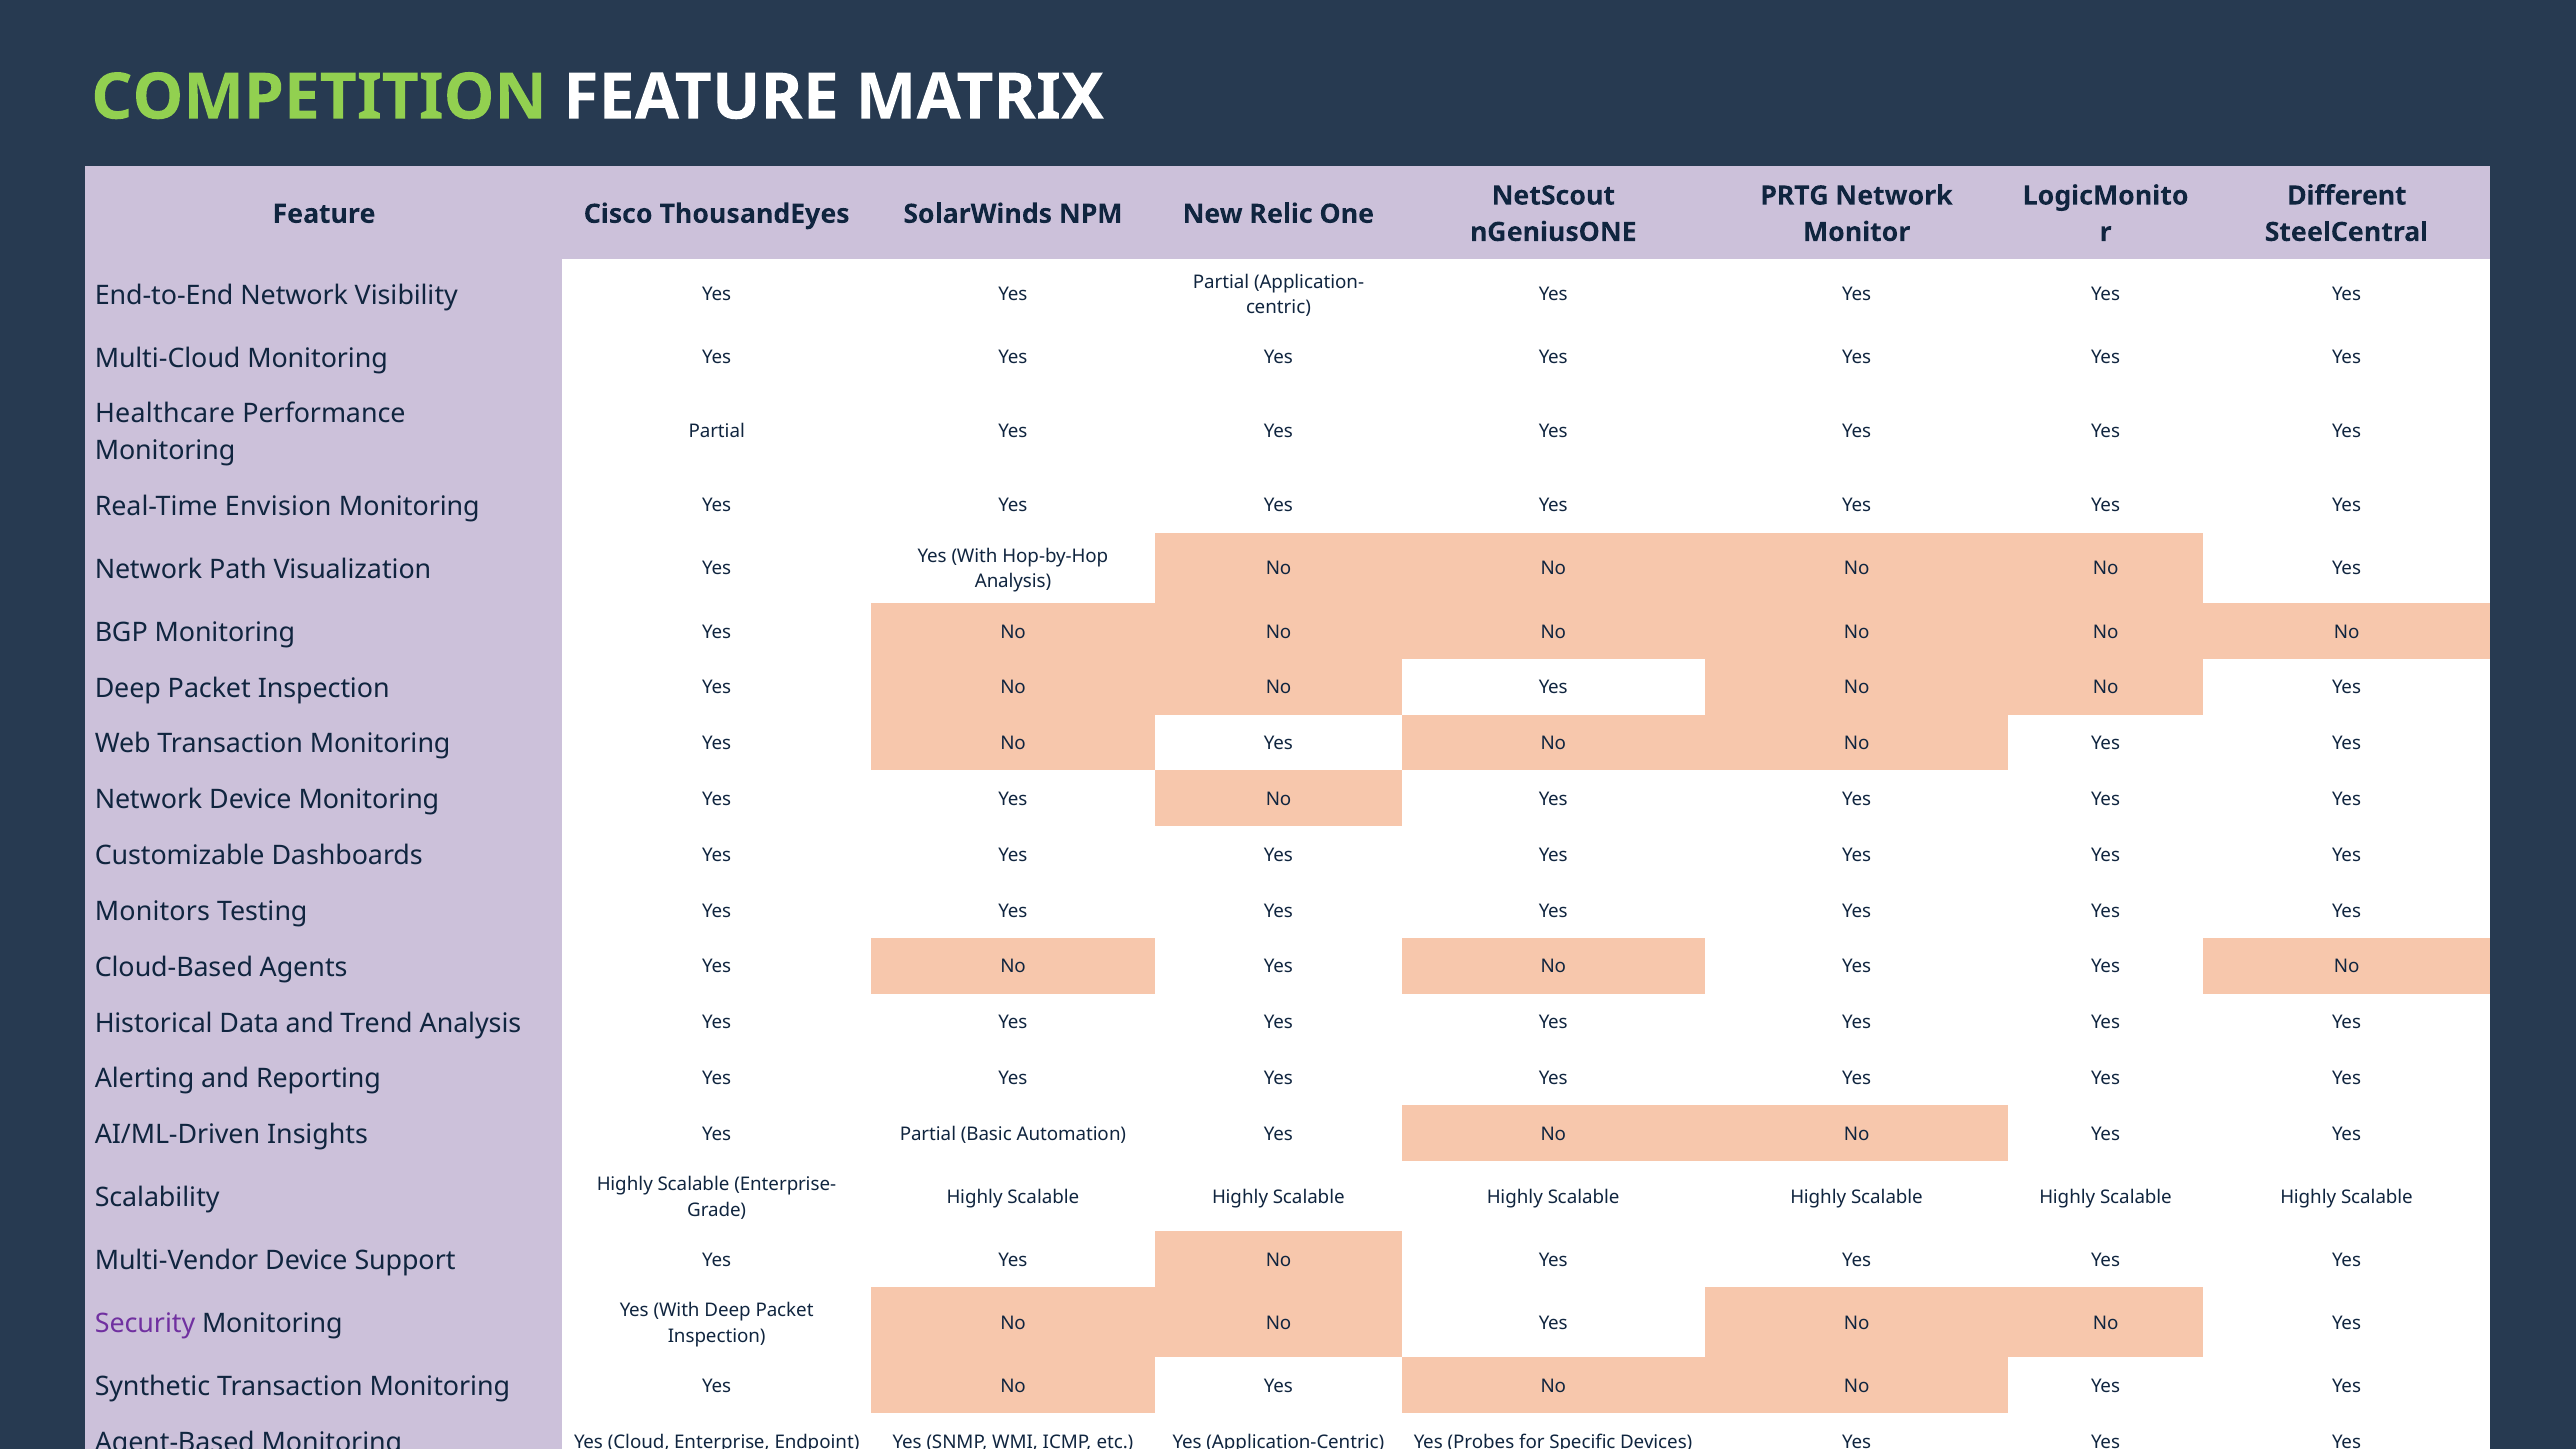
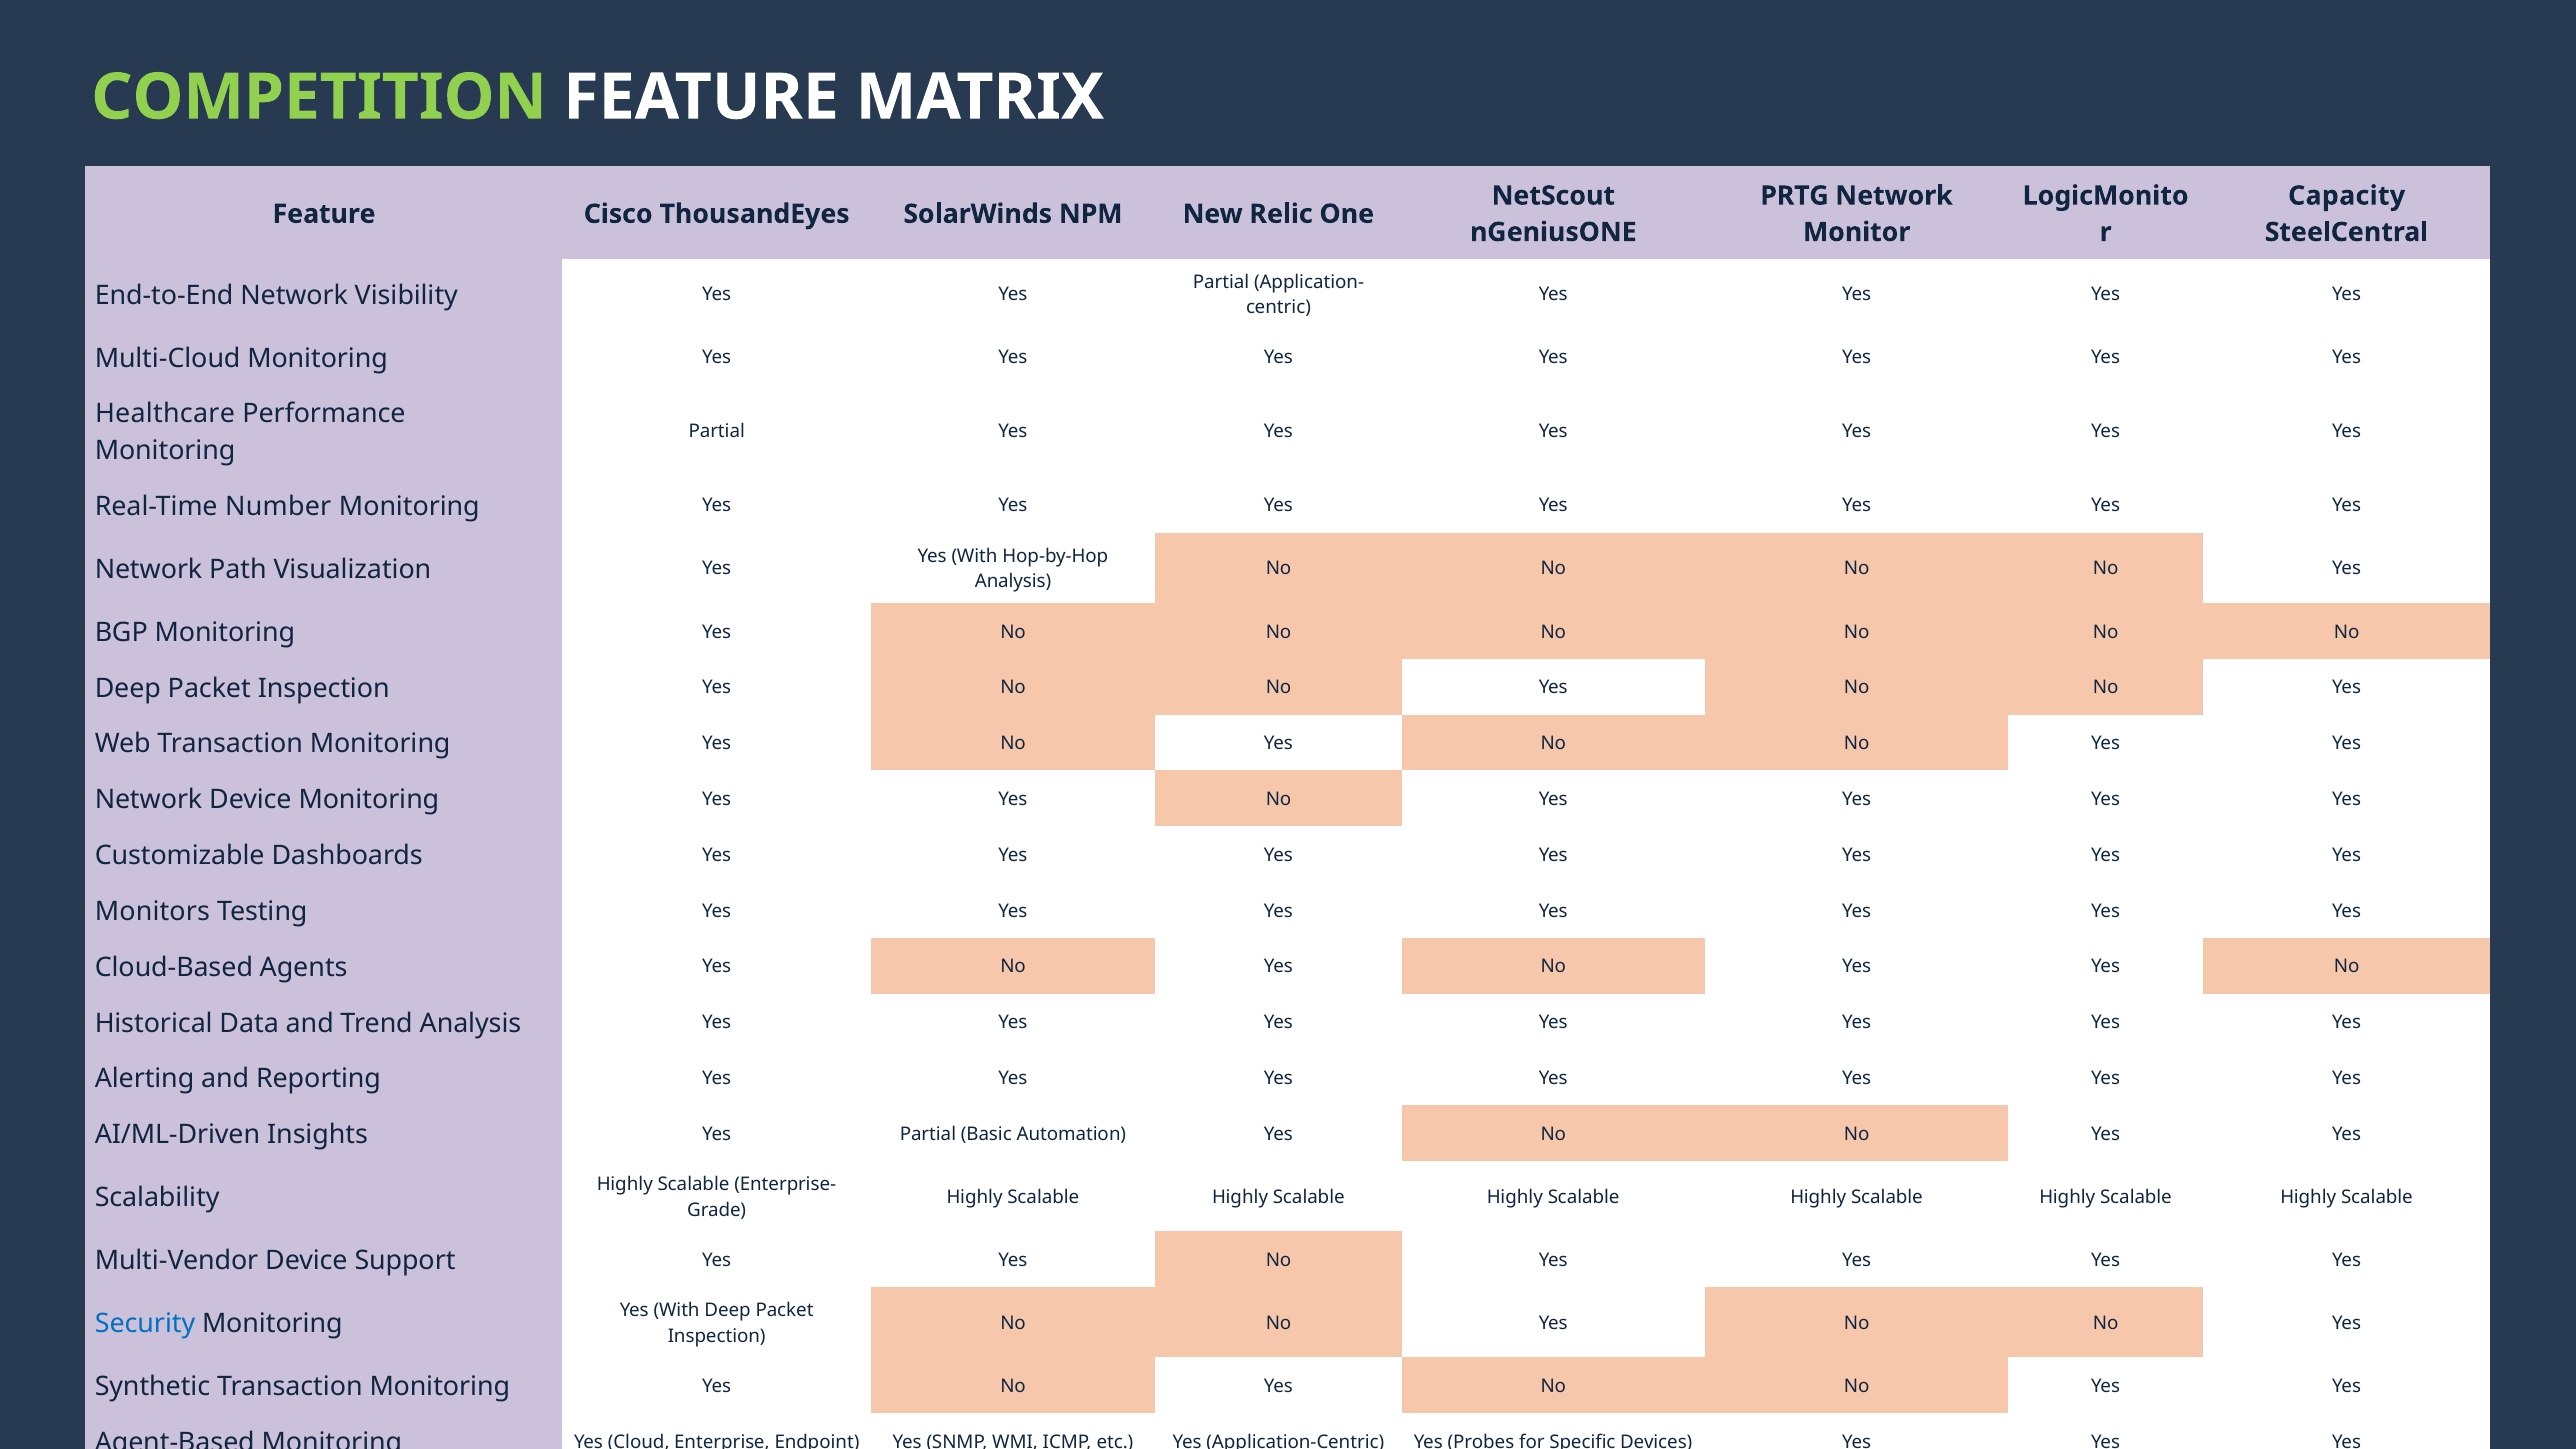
Different: Different -> Capacity (2347, 196)
Envision: Envision -> Number (278, 506)
Security colour: purple -> blue (145, 1324)
